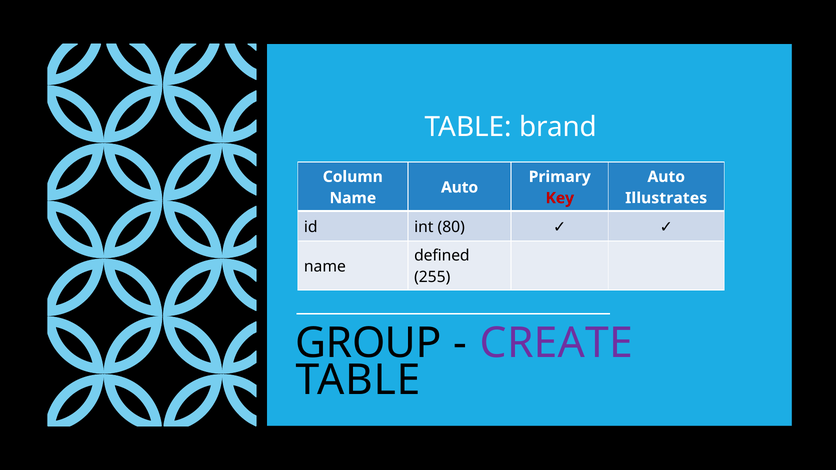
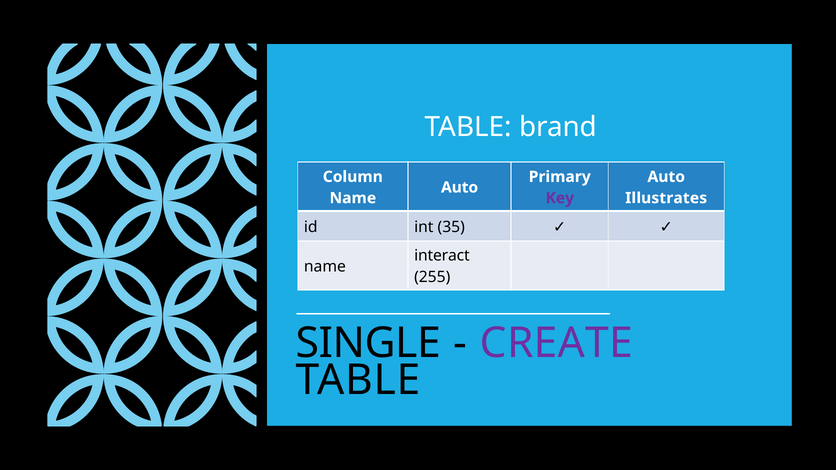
Key colour: red -> purple (560, 198)
80: 80 -> 35 (451, 227)
defined: defined -> interact (442, 256)
GROUP: GROUP -> SINGLE (368, 343)
